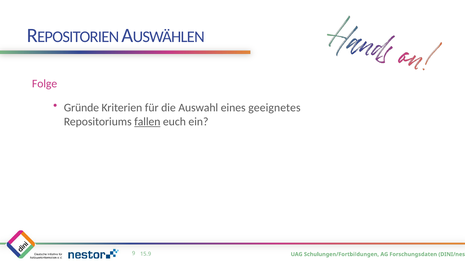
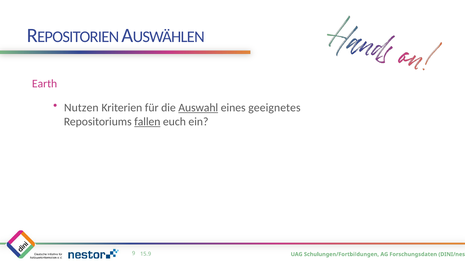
Folge: Folge -> Earth (45, 84)
Gründe: Gründe -> Nutzen (81, 108)
Auswahl underline: none -> present (198, 108)
